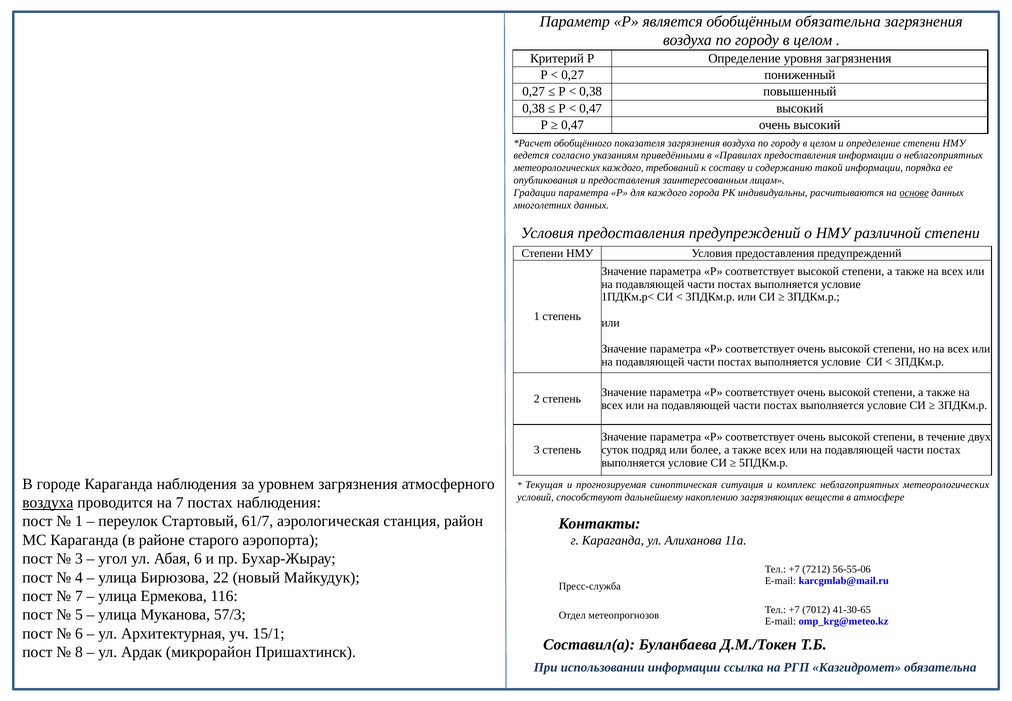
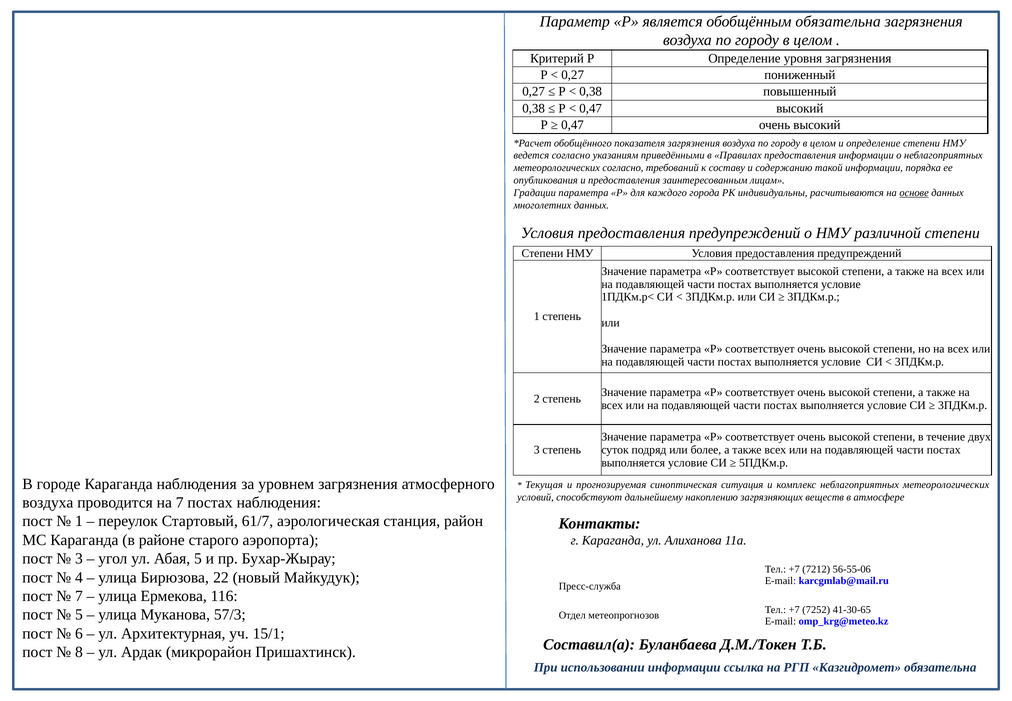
метеорологических каждого: каждого -> согласно (623, 168)
воздуха underline: present -> none (48, 502)
Абая 6: 6 -> 5 (198, 558)
7012: 7012 -> 7252 (816, 609)
